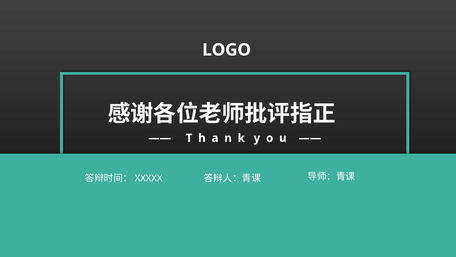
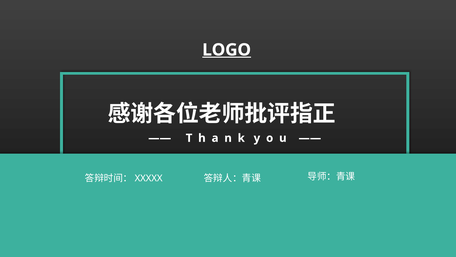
LOGO underline: none -> present (227, 50)
